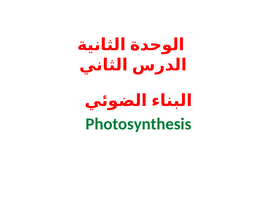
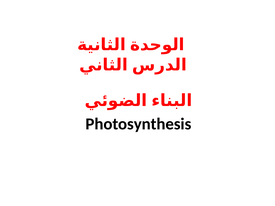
Photosynthesis colour: green -> black (138, 124)
